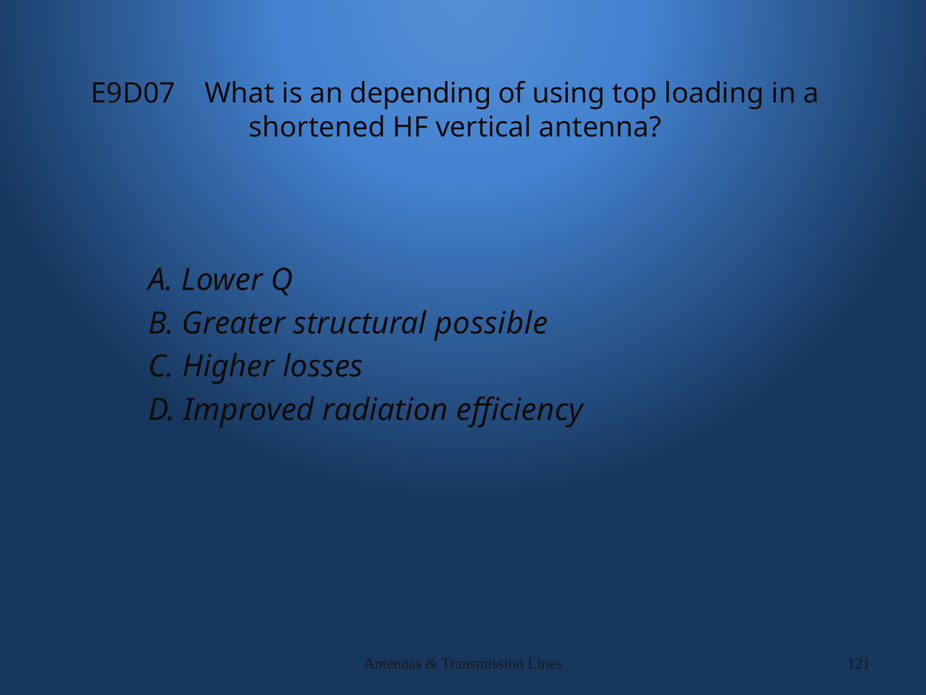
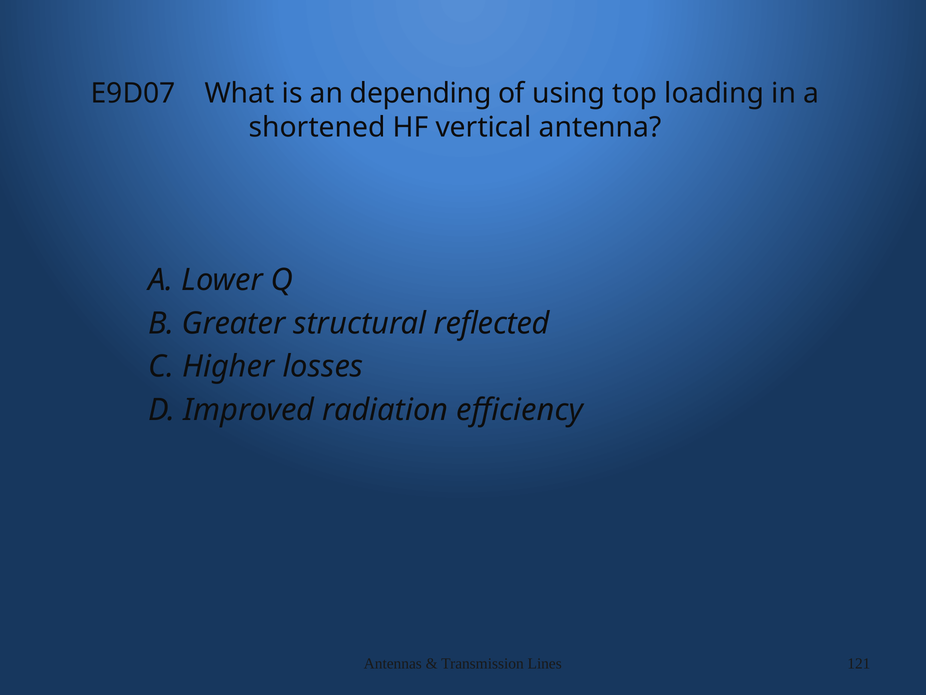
possible: possible -> reflected (492, 323)
